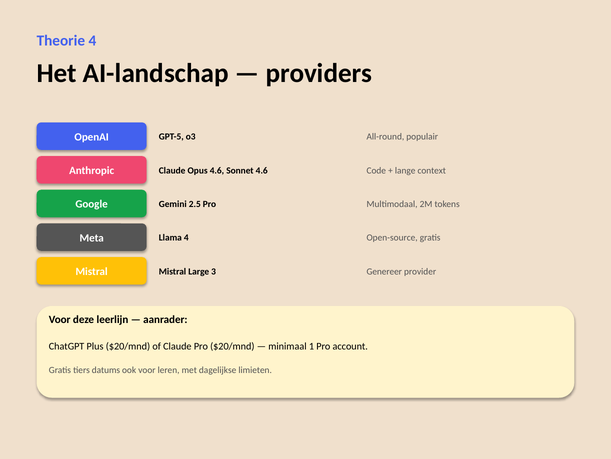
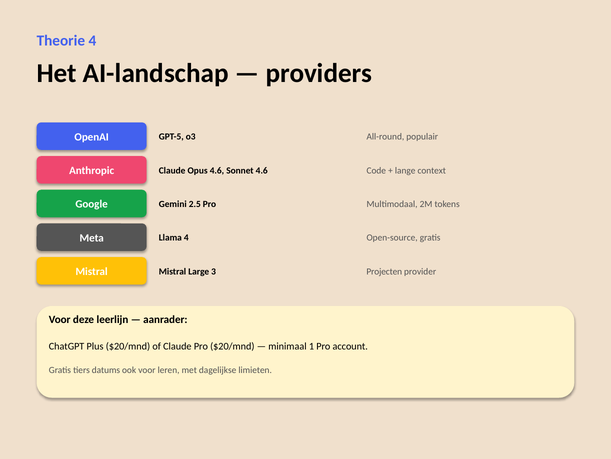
Genereer: Genereer -> Projecten (384, 271)
